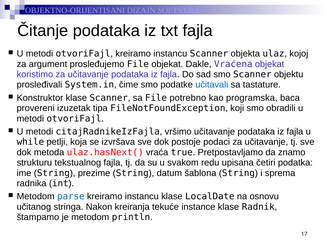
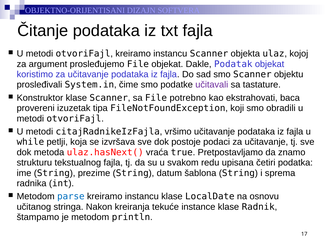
Vraćena: Vraćena -> Podatak (233, 64)
učitavali colour: blue -> purple (212, 85)
programska: programska -> ekstrahovati (252, 98)
